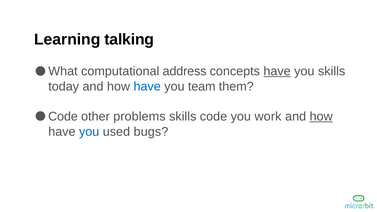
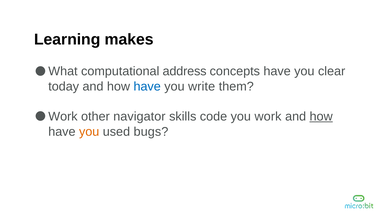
talking: talking -> makes (129, 39)
have underline: present -> none (277, 71)
you skills: skills -> clear (332, 71)
team: team -> write (202, 86)
Code: Code -> Work (63, 117)
problems: problems -> navigator (139, 117)
you colour: blue -> orange (89, 132)
